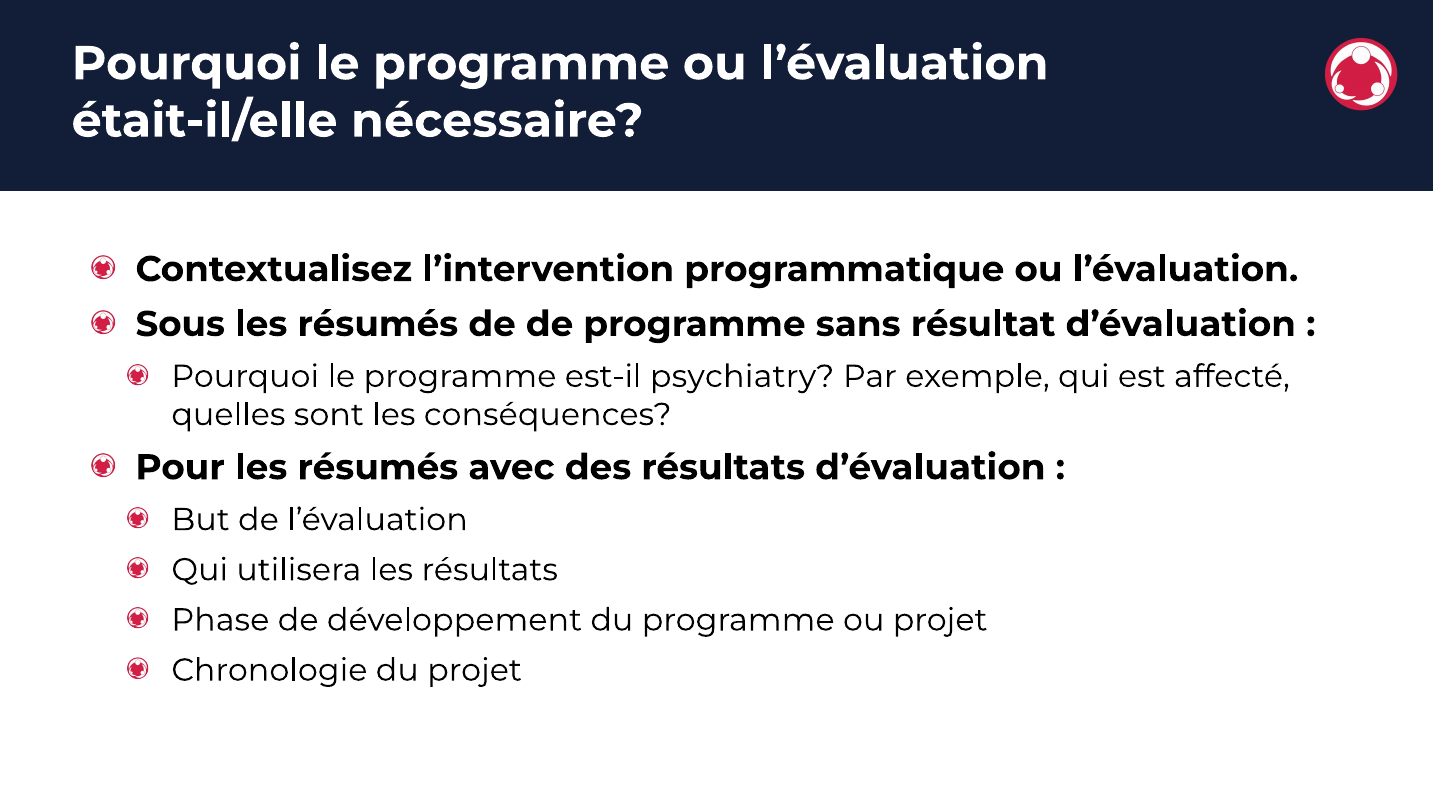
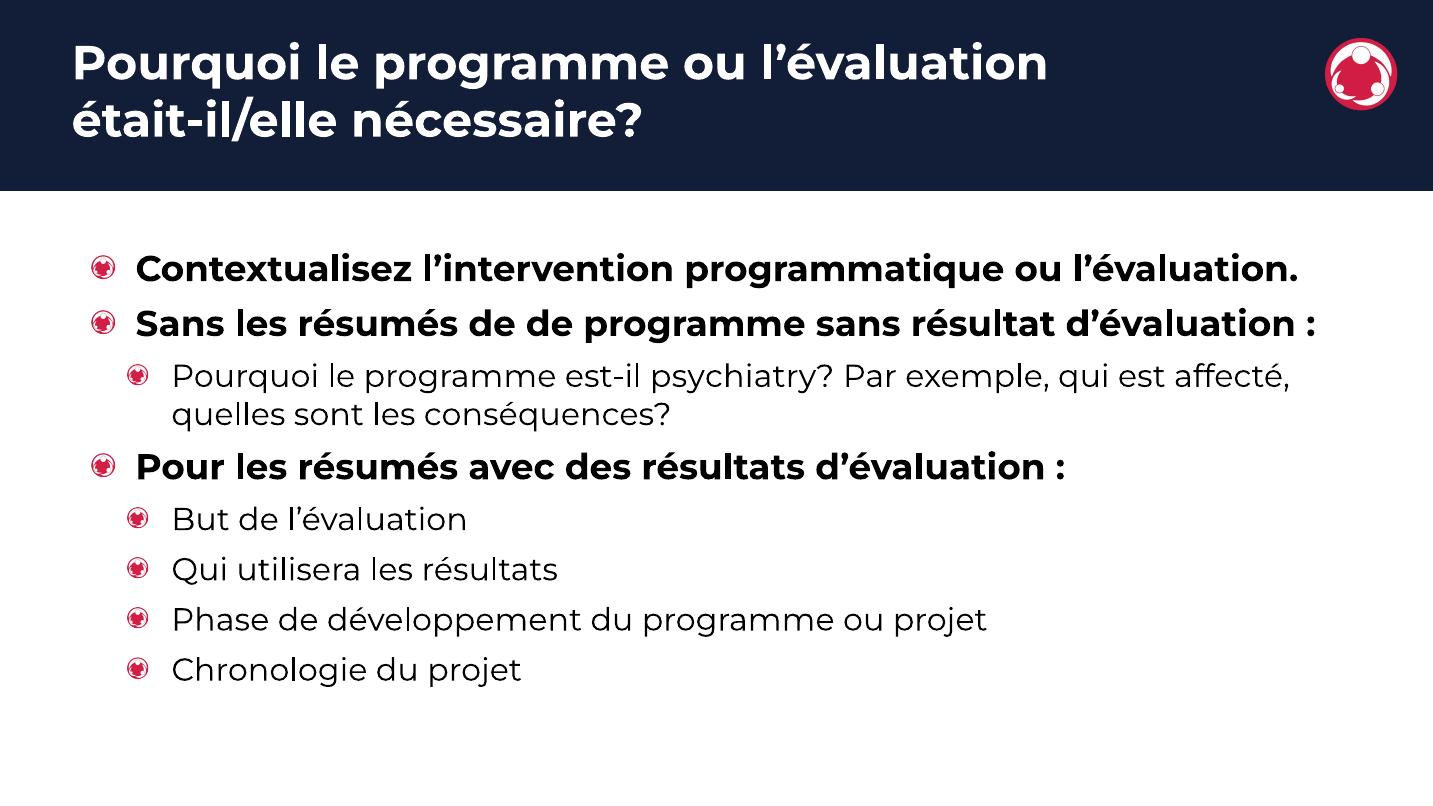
Sous: Sous -> Sans (180, 324)
